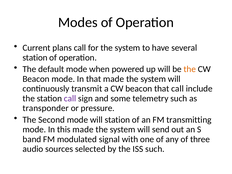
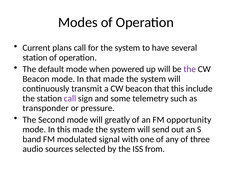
the colour: orange -> purple (190, 69)
that call: call -> this (178, 89)
will station: station -> greatly (117, 120)
transmitting: transmitting -> opportunity (189, 120)
ISS such: such -> from (155, 149)
